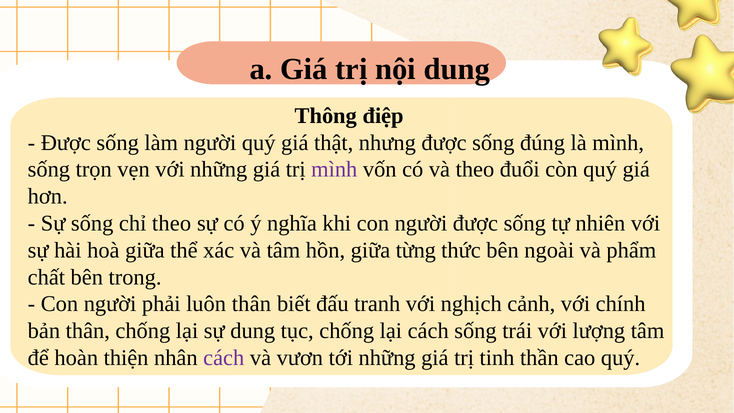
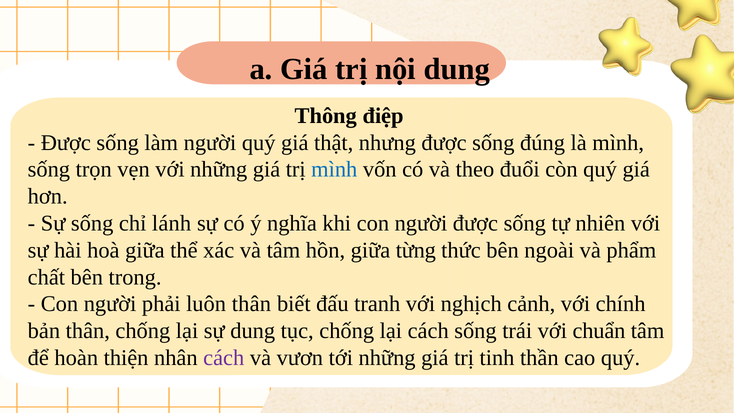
mình colour: purple -> blue (334, 169)
chỉ theo: theo -> lánh (172, 223)
lượng: lượng -> chuẩn (599, 331)
